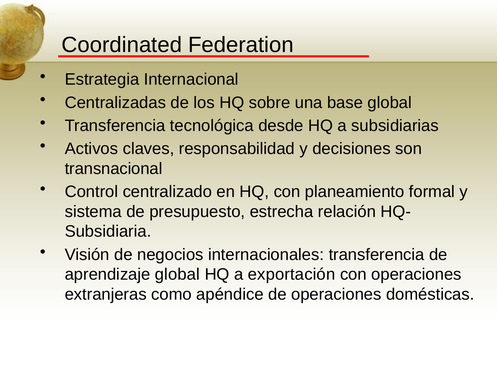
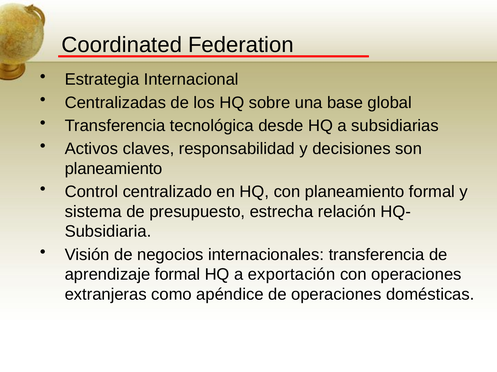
transnacional: transnacional -> planeamiento (114, 169)
aprendizaje global: global -> formal (178, 275)
